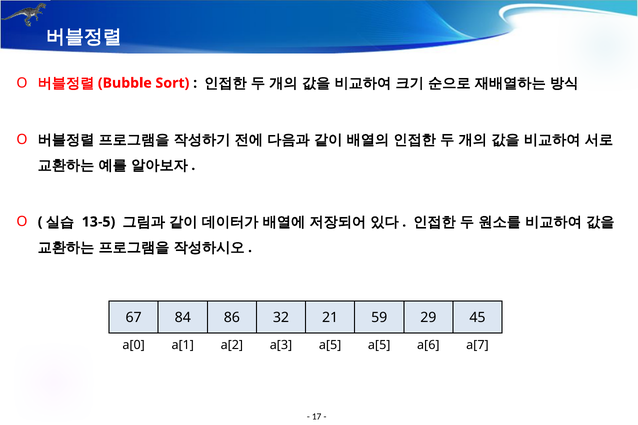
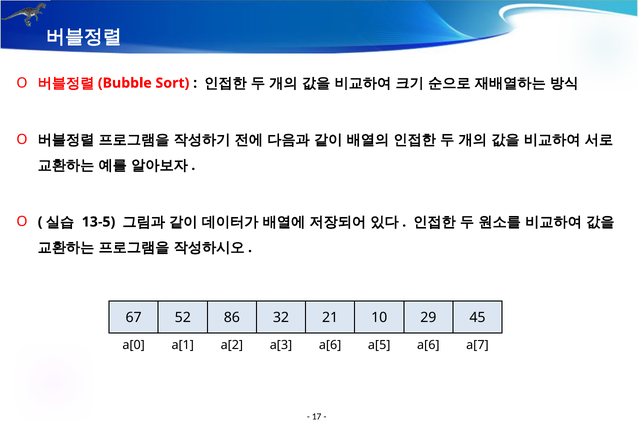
84: 84 -> 52 (183, 318)
59: 59 -> 10 (379, 318)
a[3 a[5: a[5 -> a[6 (330, 345)
